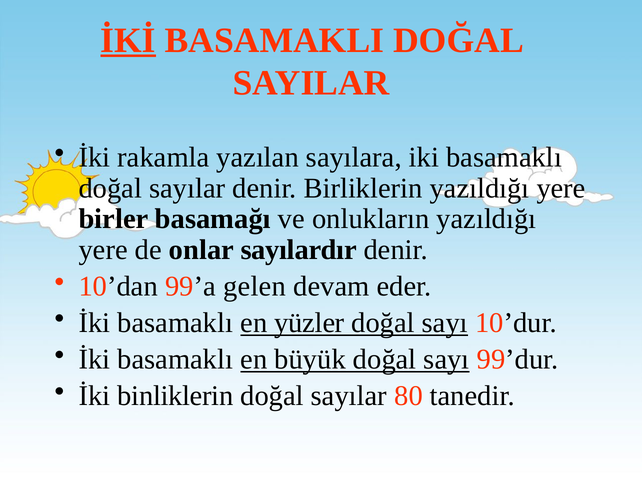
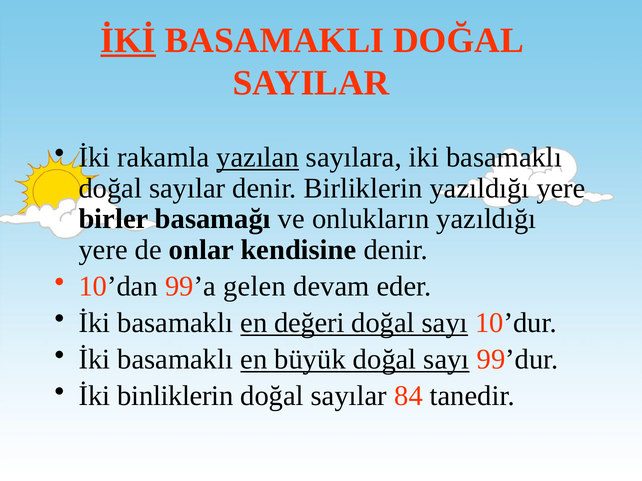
yazılan underline: none -> present (258, 158)
sayılardır: sayılardır -> kendisine (298, 250)
yüzler: yüzler -> değeri (309, 323)
80: 80 -> 84 (409, 396)
